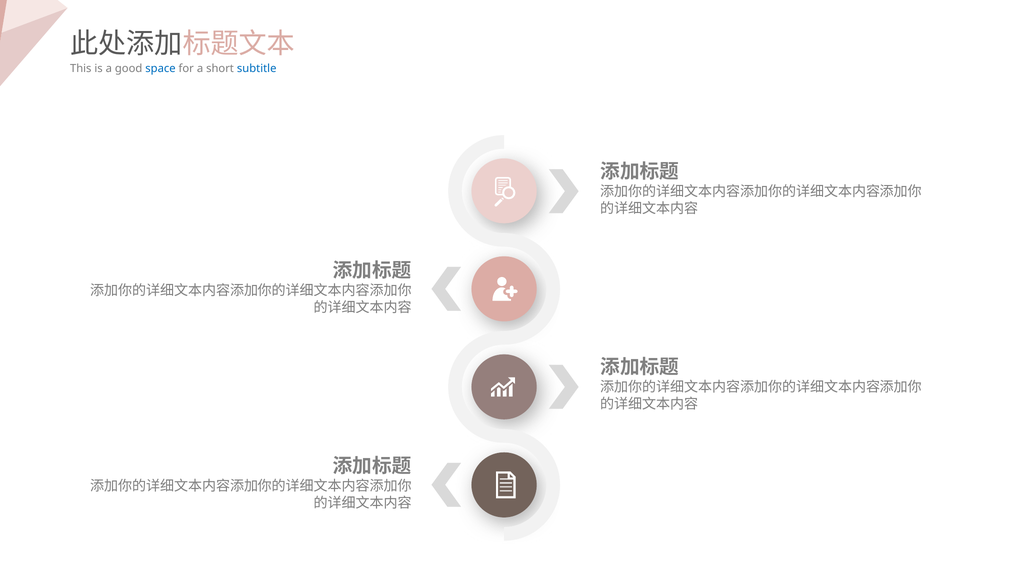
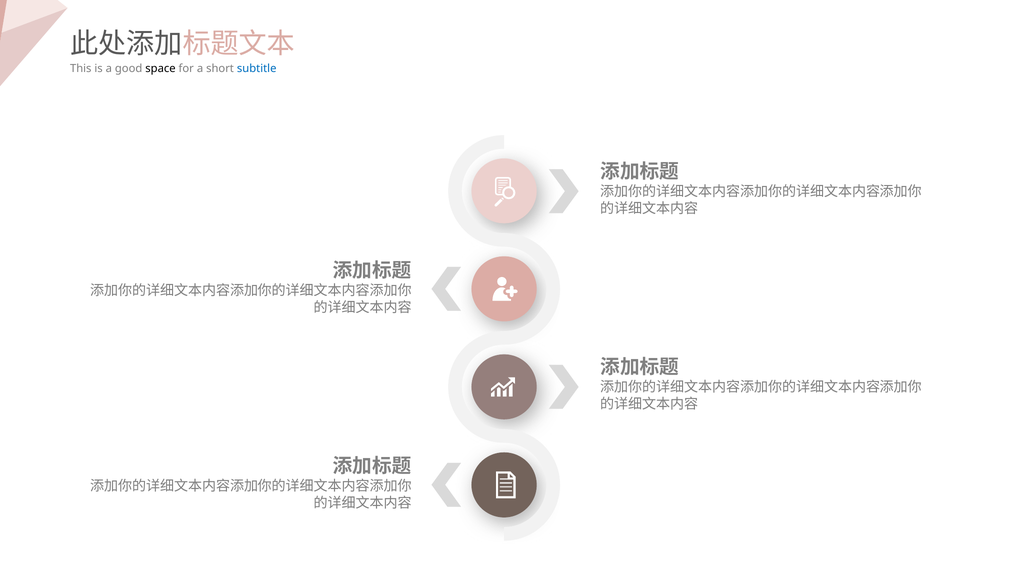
space colour: blue -> black (161, 69)
